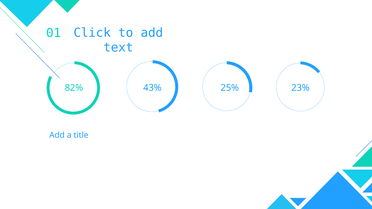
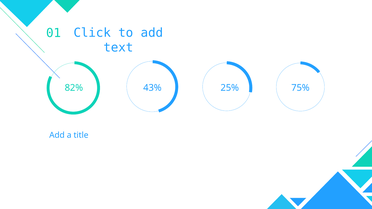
23%: 23% -> 75% (300, 88)
